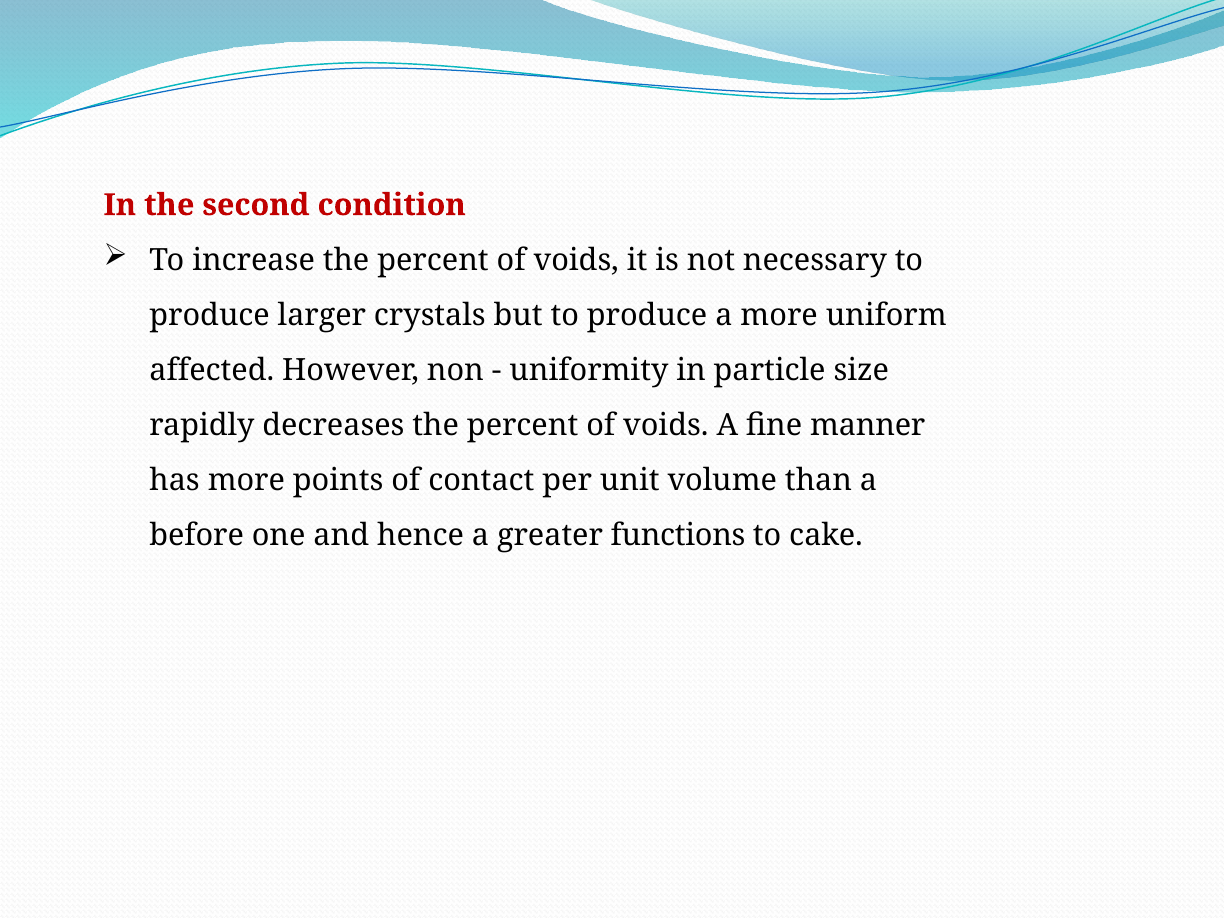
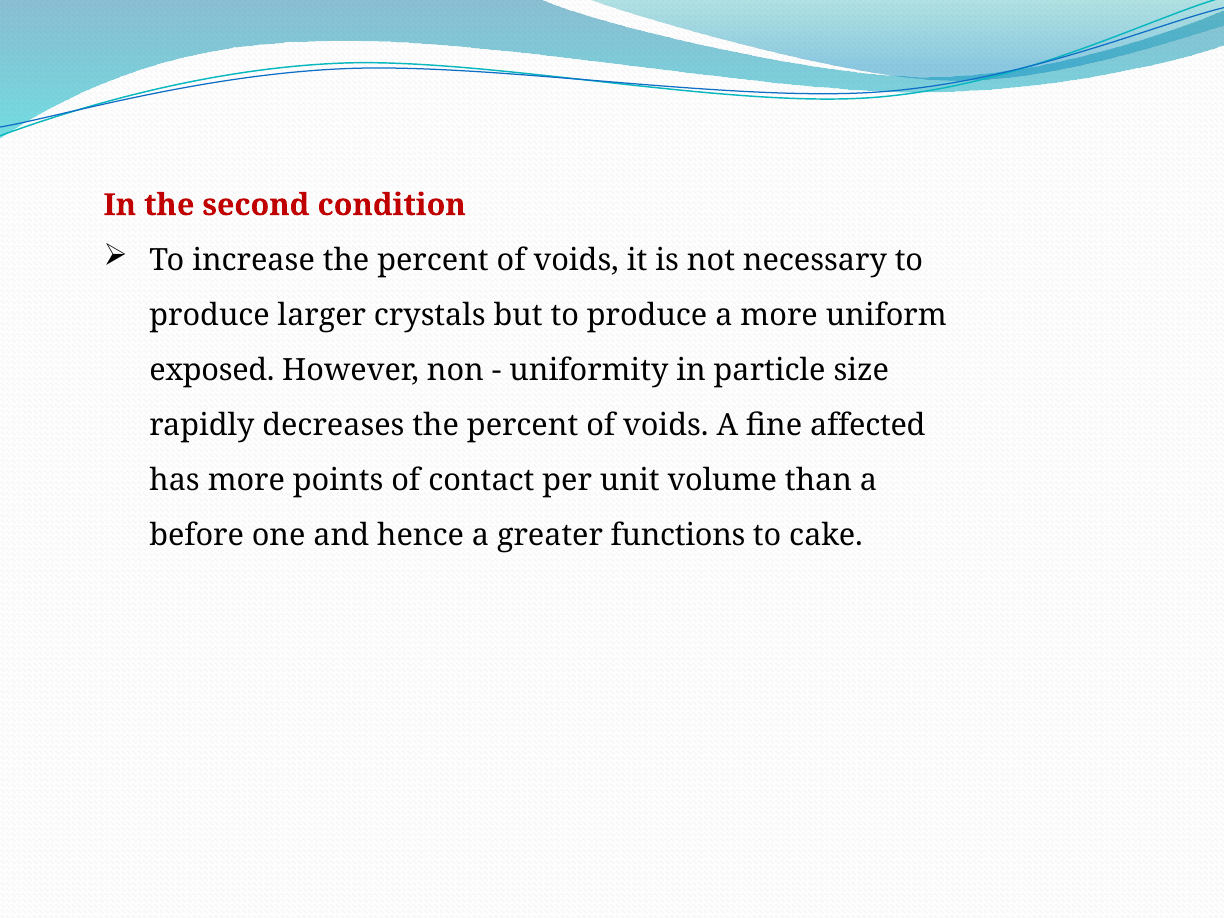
affected: affected -> exposed (212, 370)
manner: manner -> affected (868, 425)
